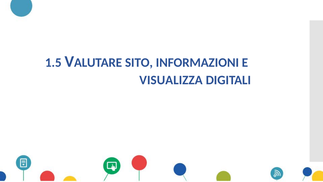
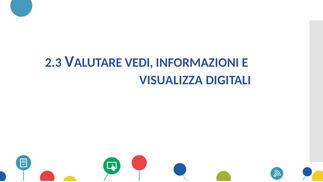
1.5: 1.5 -> 2.3 (53, 62)
SITO: SITO -> VEDI (139, 62)
